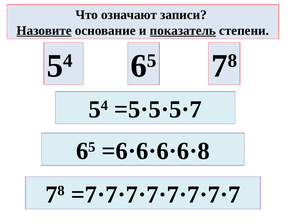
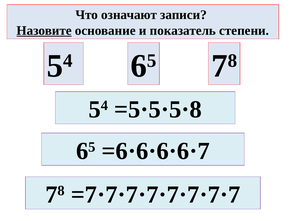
показатель underline: present -> none (183, 31)
=5·5·5·7: =5·5·5·7 -> =5·5·5·8 (158, 110)
=6·6·6·6·8: =6·6·6·6·8 -> =6·6·6·6·7 (156, 151)
